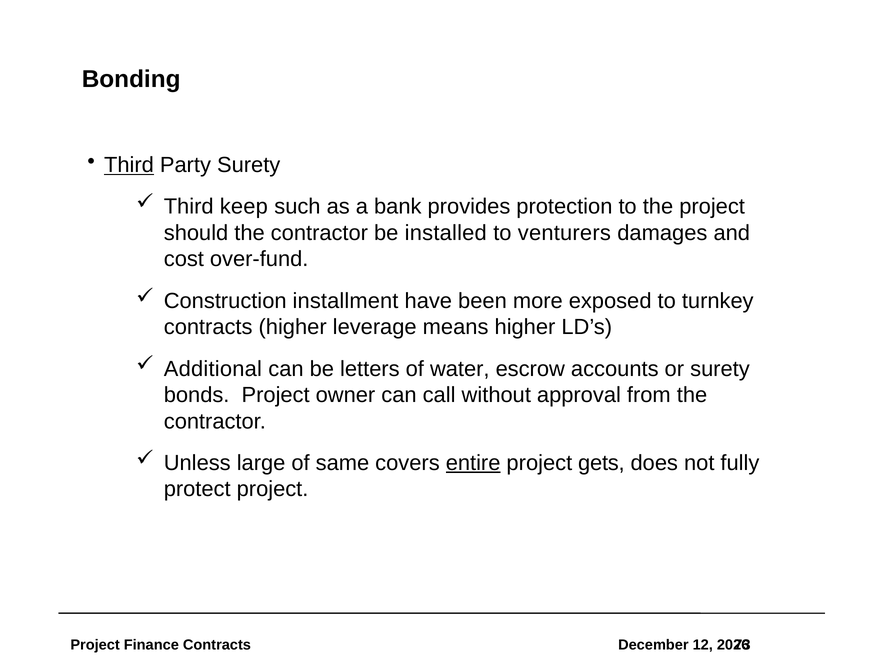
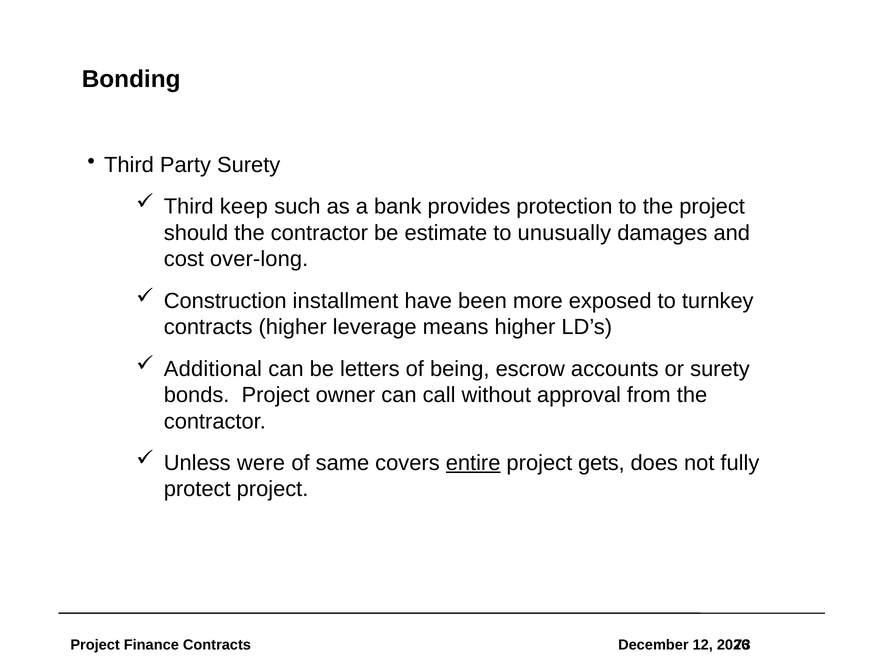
Third underline: present -> none (129, 165)
installed: installed -> estimate (446, 233)
venturers: venturers -> unusually (564, 233)
over-fund: over-fund -> over-long (259, 259)
water: water -> being (460, 369)
large: large -> were (261, 463)
